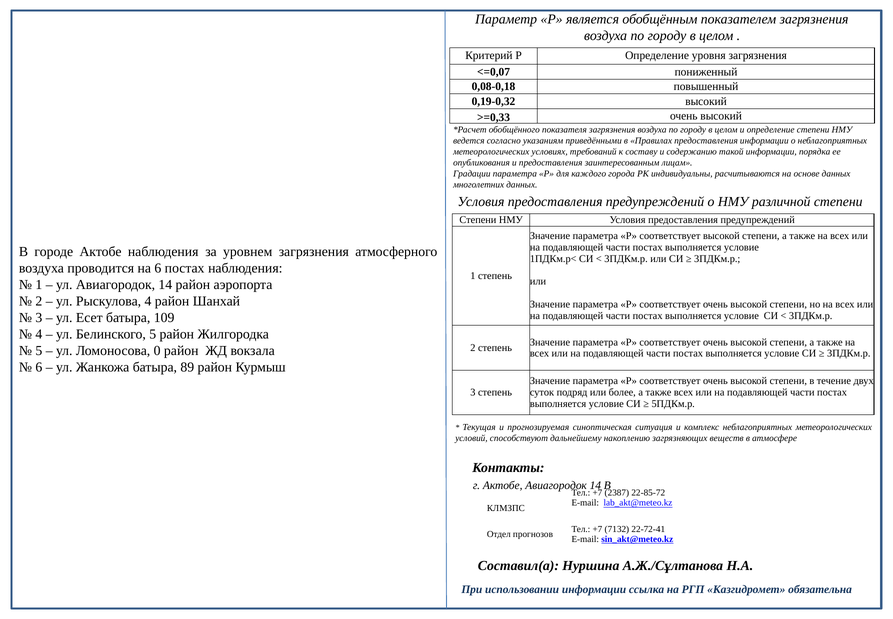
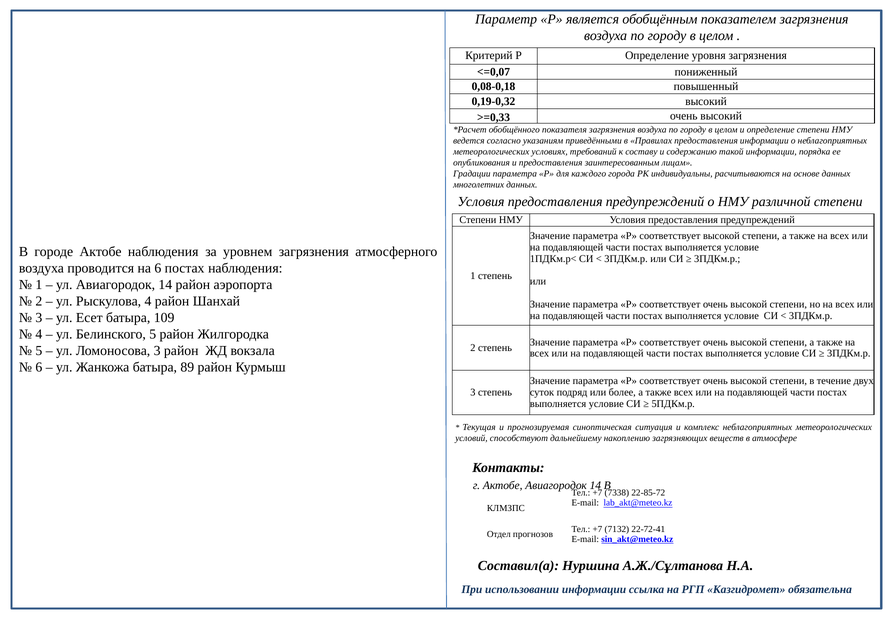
Ломоносова 0: 0 -> 3 (157, 350)
2387: 2387 -> 7338 (617, 492)
